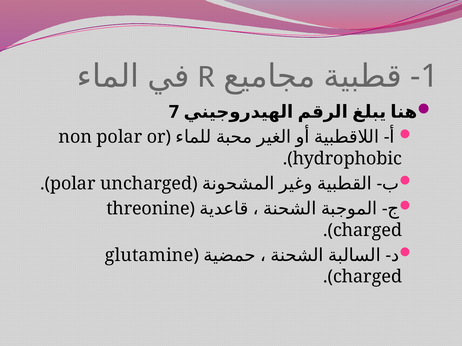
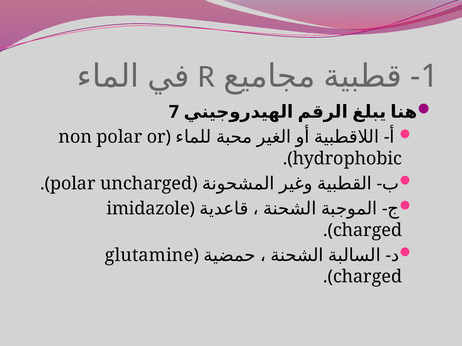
threonine: threonine -> imidazole (148, 209)
